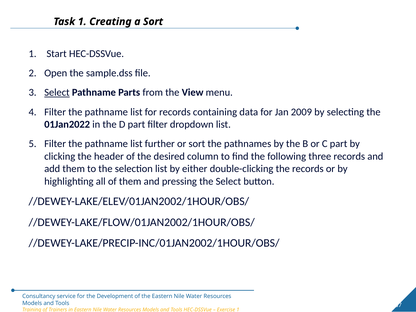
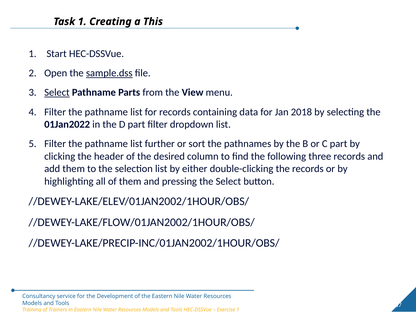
a Sort: Sort -> This (153, 22)
sample.dss underline: none -> present (109, 73)
2009: 2009 -> 2018 (301, 112)
